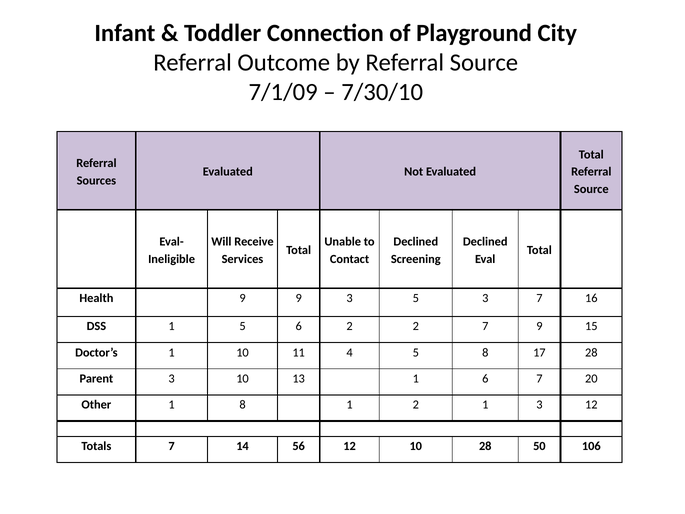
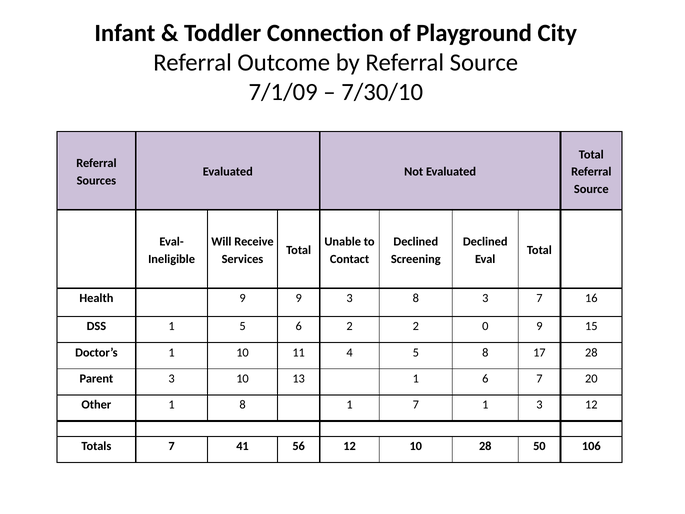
3 5: 5 -> 8 (416, 298)
2 7: 7 -> 0 (485, 326)
1 2: 2 -> 7 (416, 405)
14: 14 -> 41 (243, 446)
